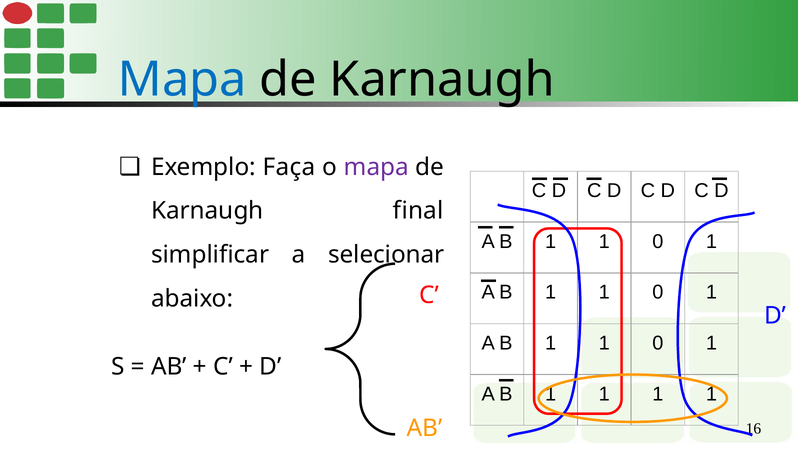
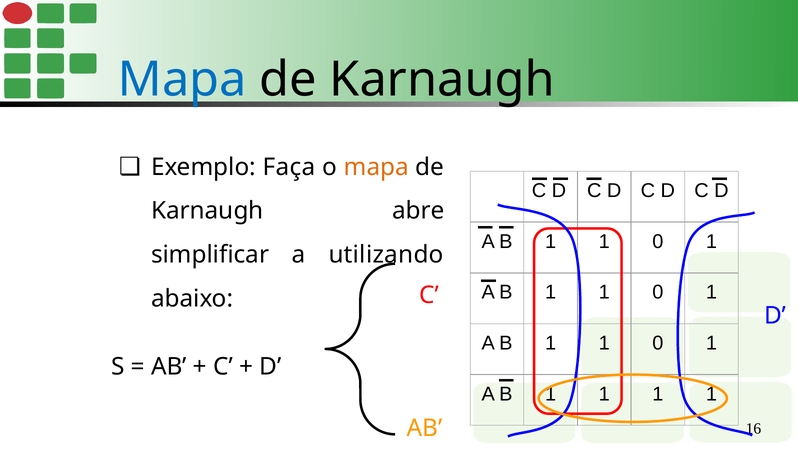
mapa colour: purple -> orange (376, 167)
final: final -> abre (418, 211)
selecionar: selecionar -> utilizando (386, 255)
